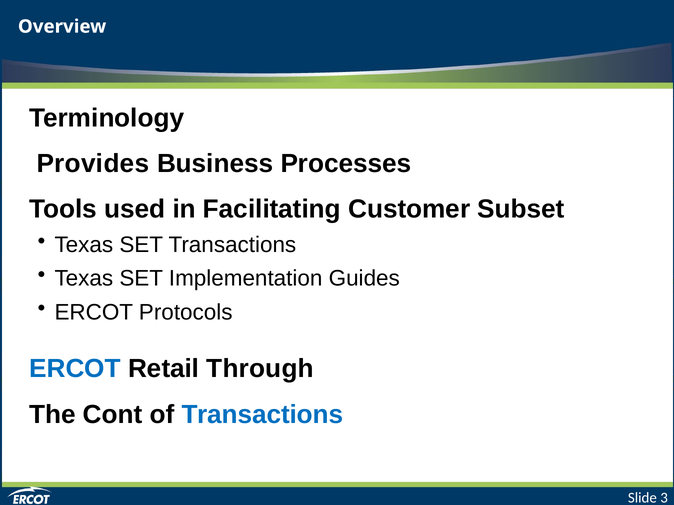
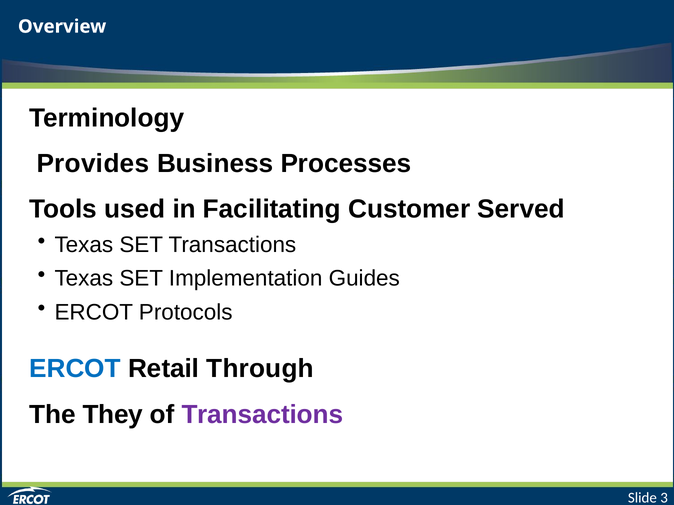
Subset: Subset -> Served (521, 209)
Cont: Cont -> They (113, 415)
Transactions colour: blue -> purple (262, 415)
